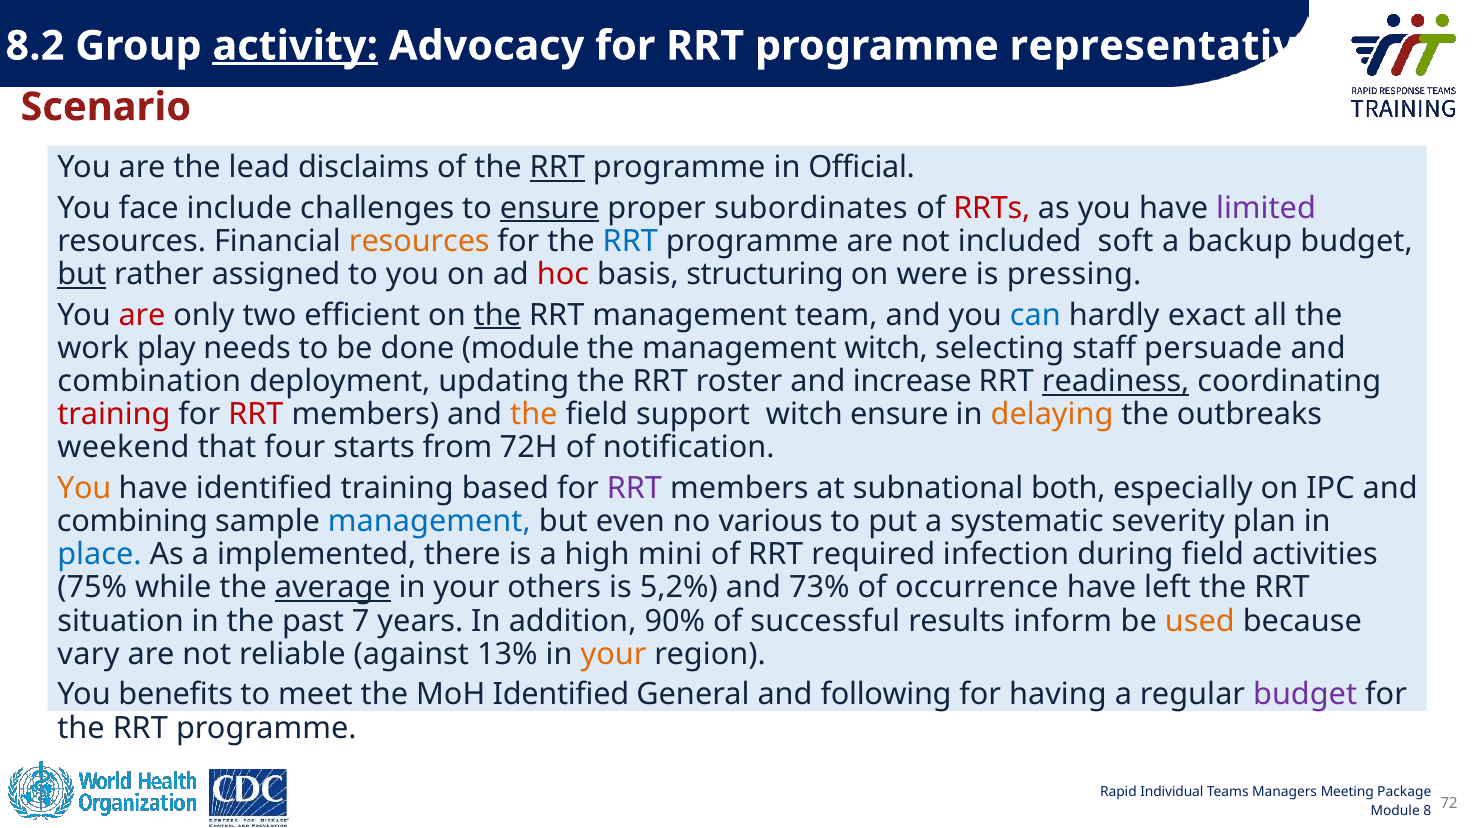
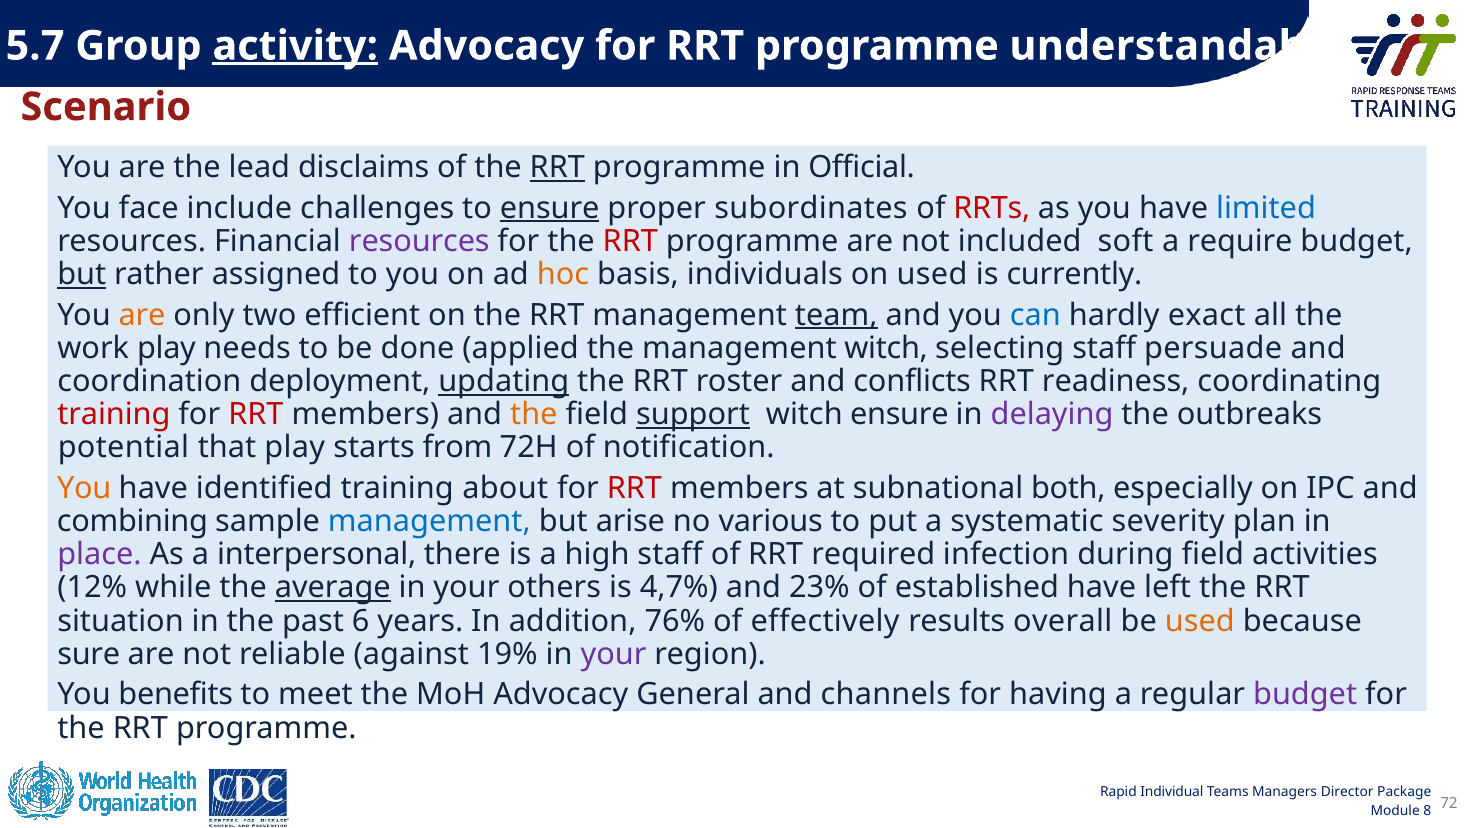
8.2: 8.2 -> 5.7 (35, 46)
representatives: representatives -> understandable (1176, 46)
limited colour: purple -> blue (1266, 208)
resources colour: orange -> purple (419, 241)
RRT colour: blue -> red (630, 241)
backup: backup -> require (1240, 241)
hoc colour: red -> orange (563, 274)
structuring: structuring -> individuals (765, 274)
on were: were -> used (932, 274)
pressing: pressing -> currently (1074, 274)
are colour: red -> orange (142, 315)
the underline: present -> none (497, 315)
team underline: none -> present (836, 315)
done module: module -> applied (521, 348)
combination: combination -> coordination (149, 381)
updating underline: none -> present (504, 381)
increase: increase -> conflicts (912, 381)
readiness underline: present -> none (1116, 381)
support underline: none -> present (693, 415)
delaying colour: orange -> purple (1052, 415)
weekend: weekend -> potential (123, 448)
that four: four -> play (295, 448)
based: based -> about (505, 488)
RRT colour: purple -> red (634, 488)
even: even -> arise (630, 522)
place colour: blue -> purple (99, 555)
implemented: implemented -> interpersonal (317, 555)
high mini: mini -> staff (670, 555)
75%: 75% -> 12% (92, 588)
5,2%: 5,2% -> 4,7% (679, 588)
73%: 73% -> 23% (819, 588)
occurrence: occurrence -> established (977, 588)
7: 7 -> 6 (361, 621)
90%: 90% -> 76% (675, 621)
successful: successful -> effectively (825, 621)
inform: inform -> overall (1063, 621)
vary: vary -> sure (89, 654)
13%: 13% -> 19% (507, 654)
your colour: orange -> purple (614, 654)
MoH Identified: Identified -> Advocacy (561, 695)
following: following -> channels (886, 695)
Meeting: Meeting -> Director (1347, 792)
